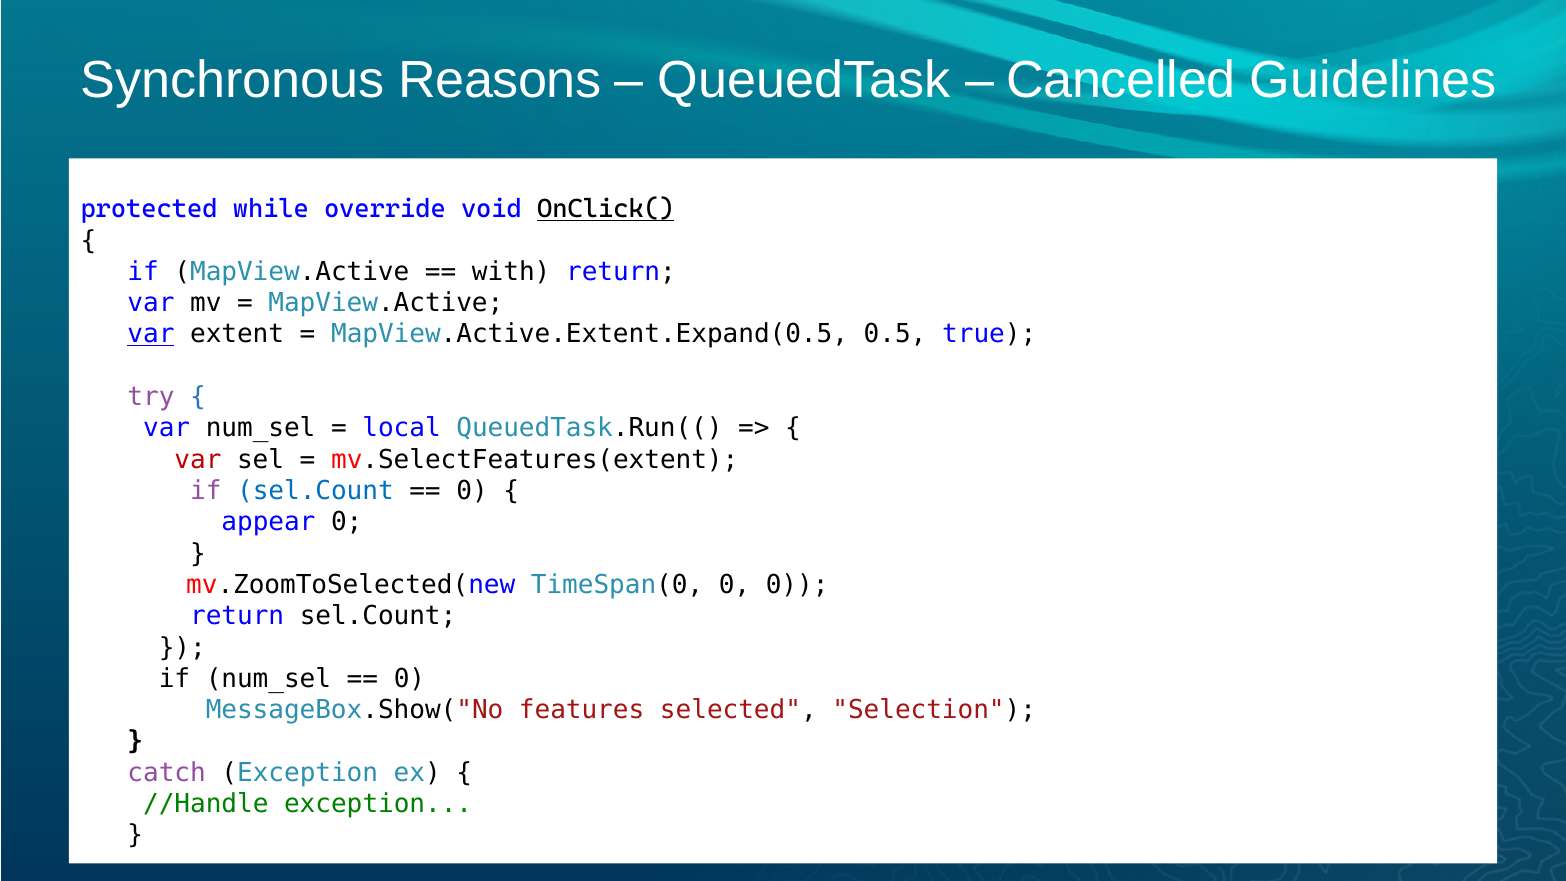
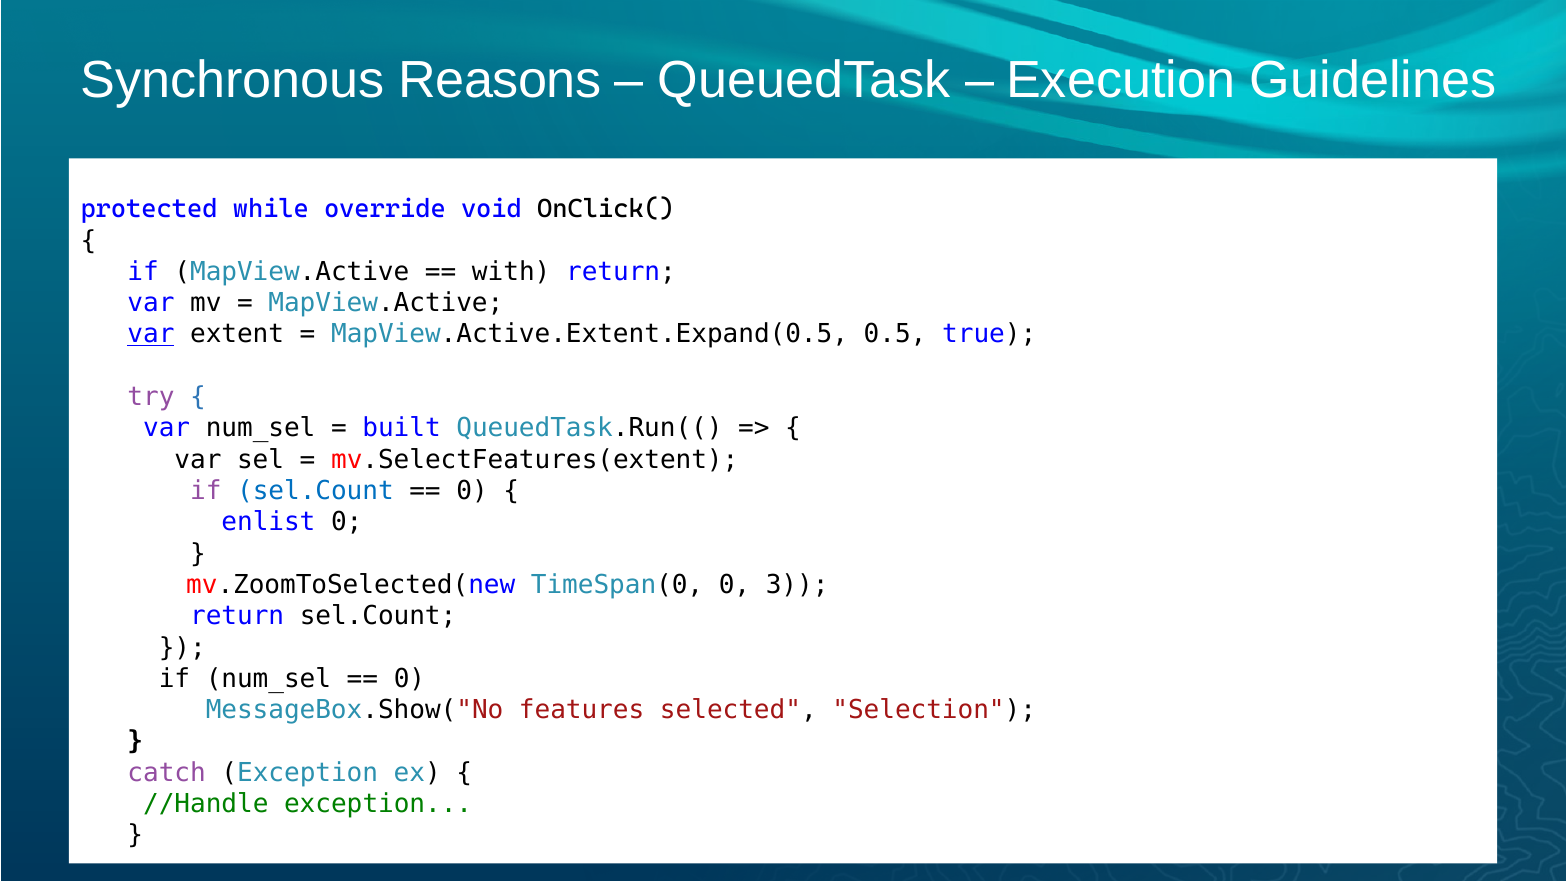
Cancelled: Cancelled -> Execution (1121, 81)
OnClick( underline: present -> none (606, 209)
local: local -> built (402, 428)
var colour: red -> black (198, 460)
appear: appear -> enlist (268, 522)
0 0: 0 -> 3 (797, 585)
